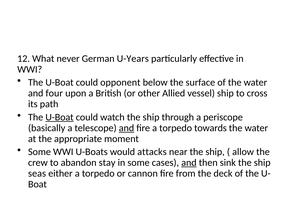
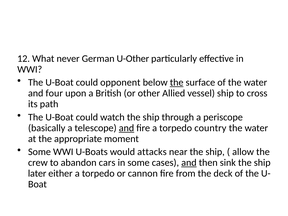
U-Years: U-Years -> U-Other (133, 59)
the underline: none -> present (177, 82)
U-Boat underline: present -> none (59, 117)
towards: towards -> country (210, 128)
stay: stay -> cars (107, 163)
seas: seas -> later (37, 173)
